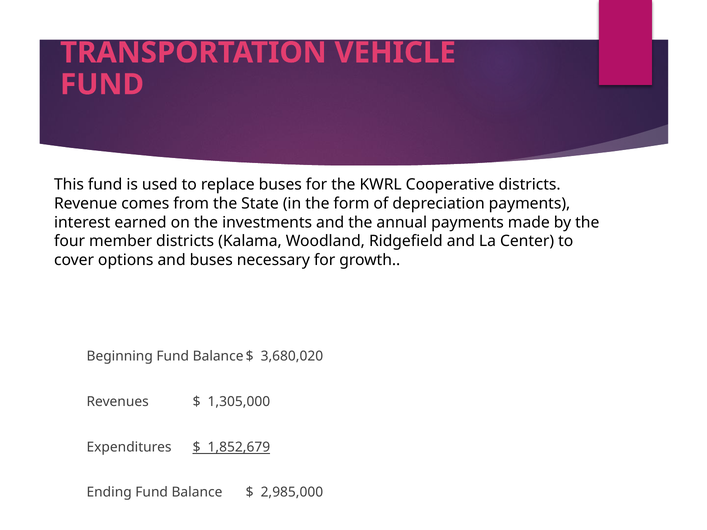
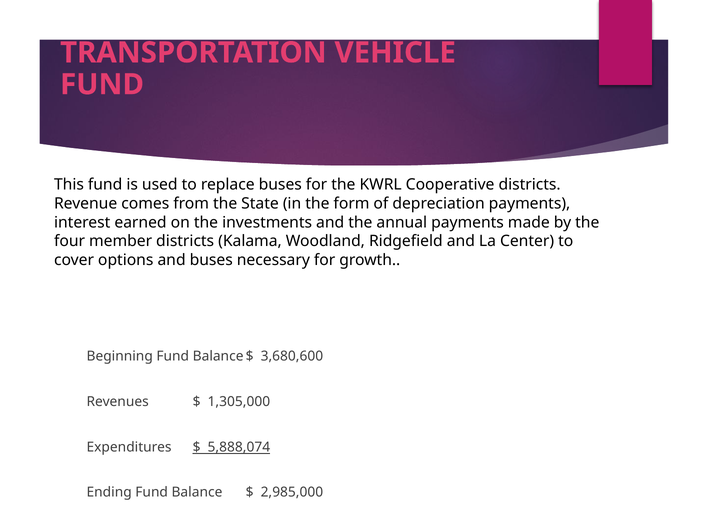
3,680,020: 3,680,020 -> 3,680,600 (292, 356)
1,852,679: 1,852,679 -> 5,888,074 (239, 447)
